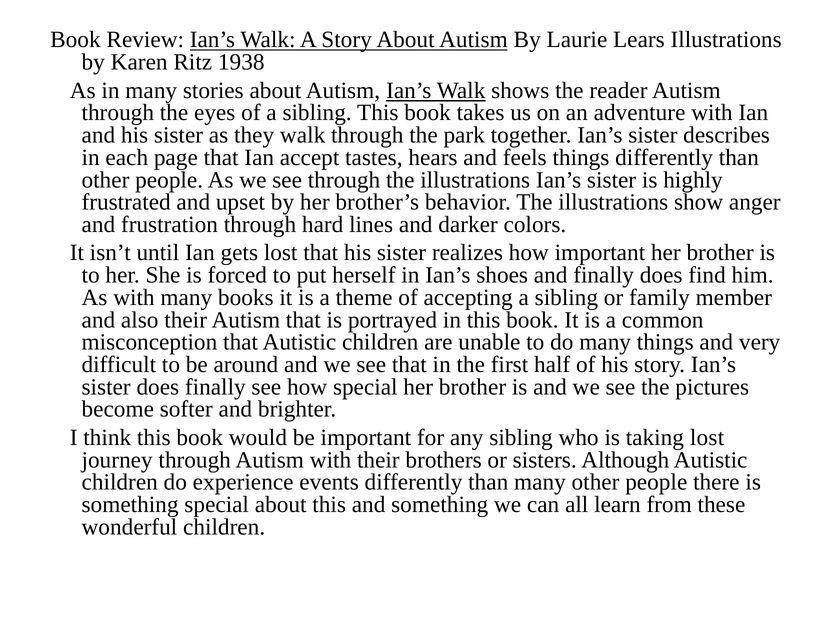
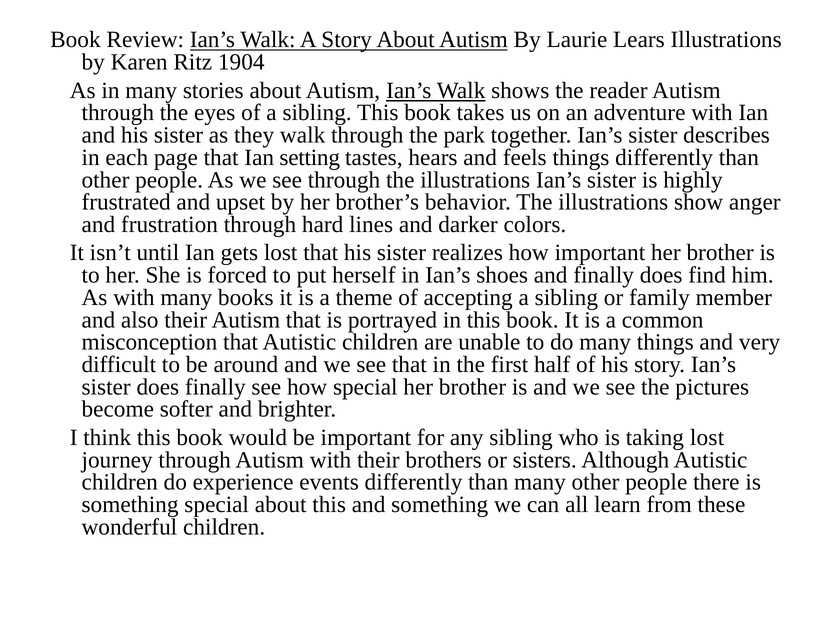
1938: 1938 -> 1904 (241, 62)
accept: accept -> setting (310, 157)
